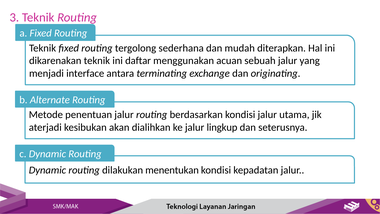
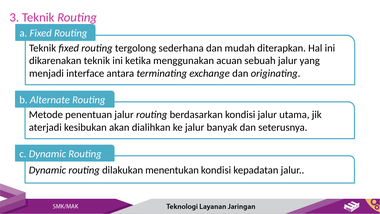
daftar: daftar -> ketika (138, 61)
lingkup: lingkup -> banyak (222, 127)
